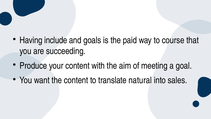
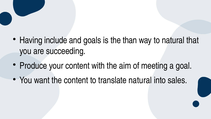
paid: paid -> than (130, 40)
to course: course -> natural (173, 40)
